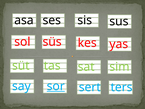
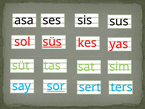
süs underline: none -> present (52, 42)
